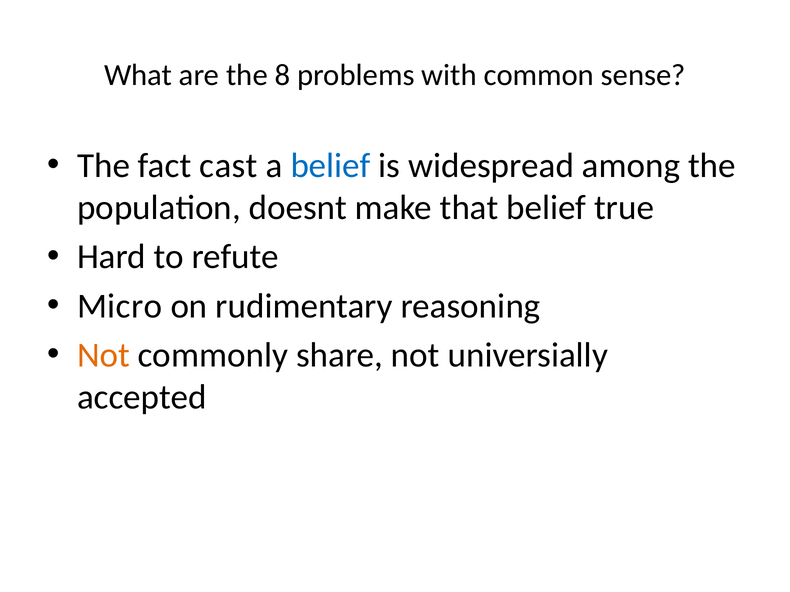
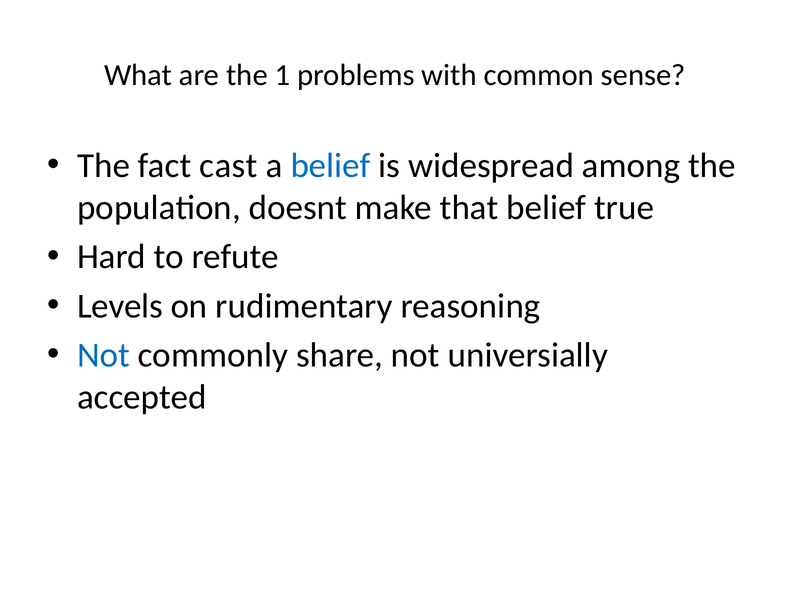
8: 8 -> 1 (283, 75)
Micro: Micro -> Levels (120, 306)
Not colour: orange -> blue (103, 355)
